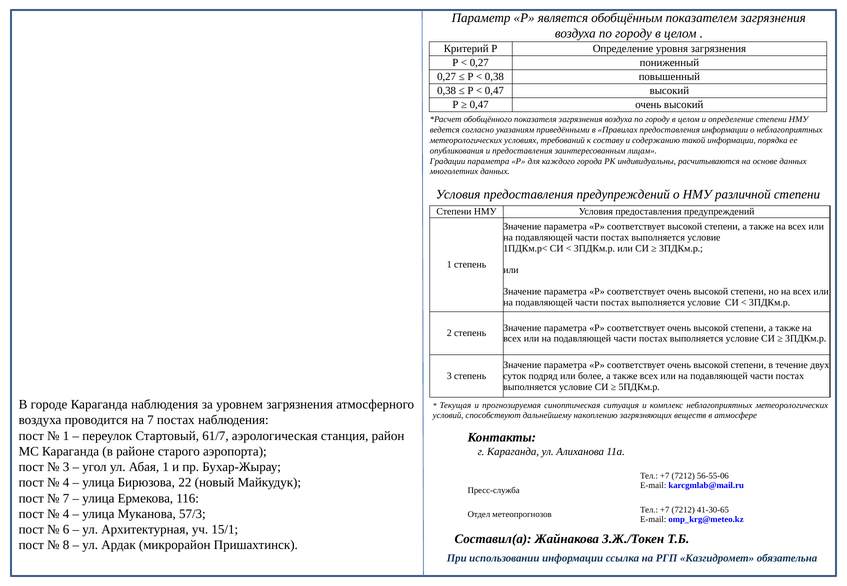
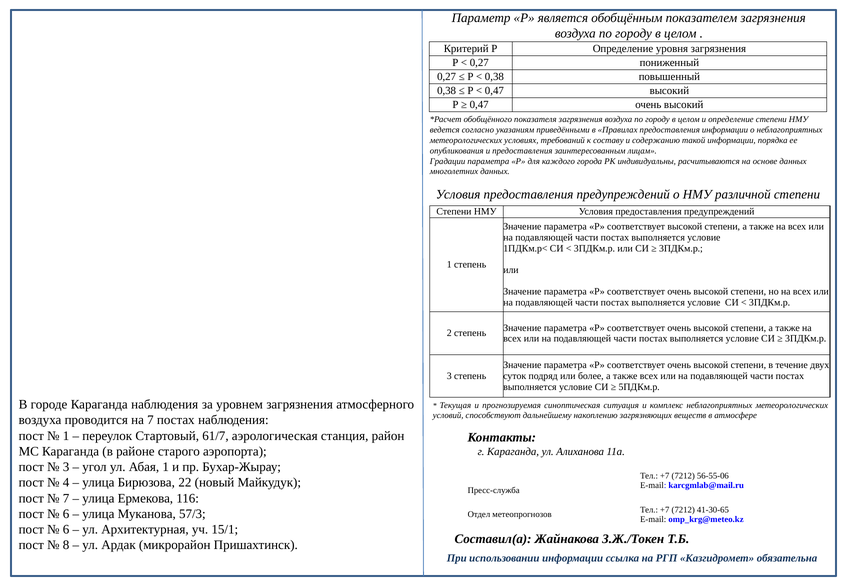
4: 4 -> 6 (66, 514)
